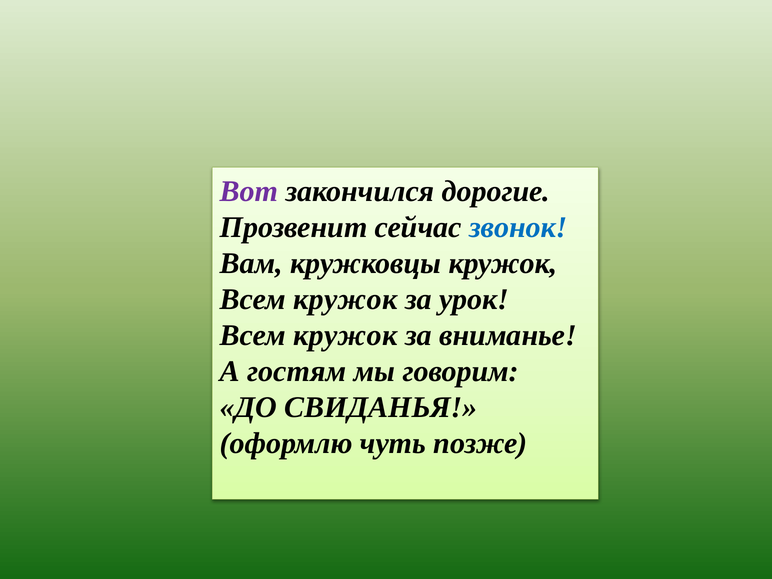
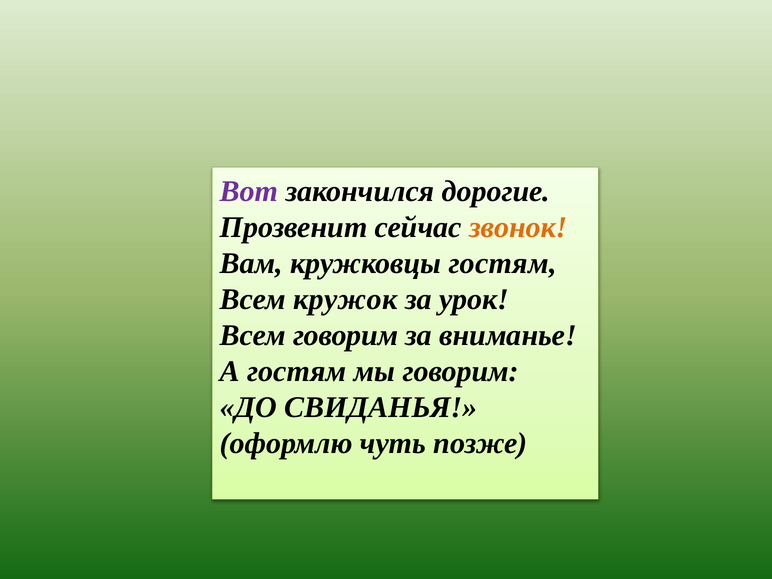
звонок colour: blue -> orange (518, 227)
кружковцы кружок: кружок -> гостям (503, 263)
кружок: кружок -> говорим (346, 335)
